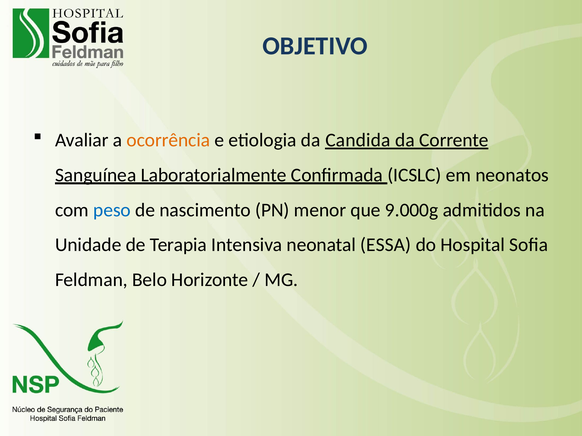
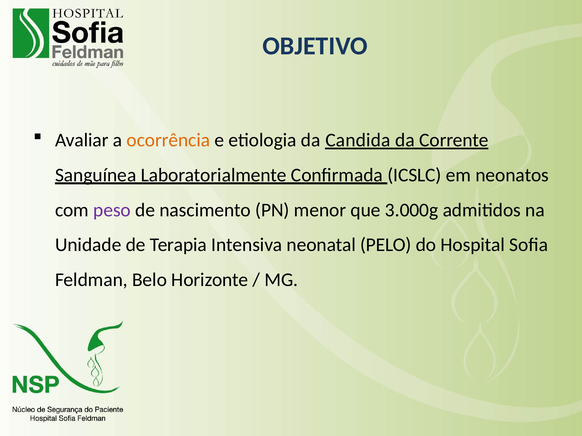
peso colour: blue -> purple (112, 210)
9.000g: 9.000g -> 3.000g (412, 210)
ESSA: ESSA -> PELO (386, 245)
